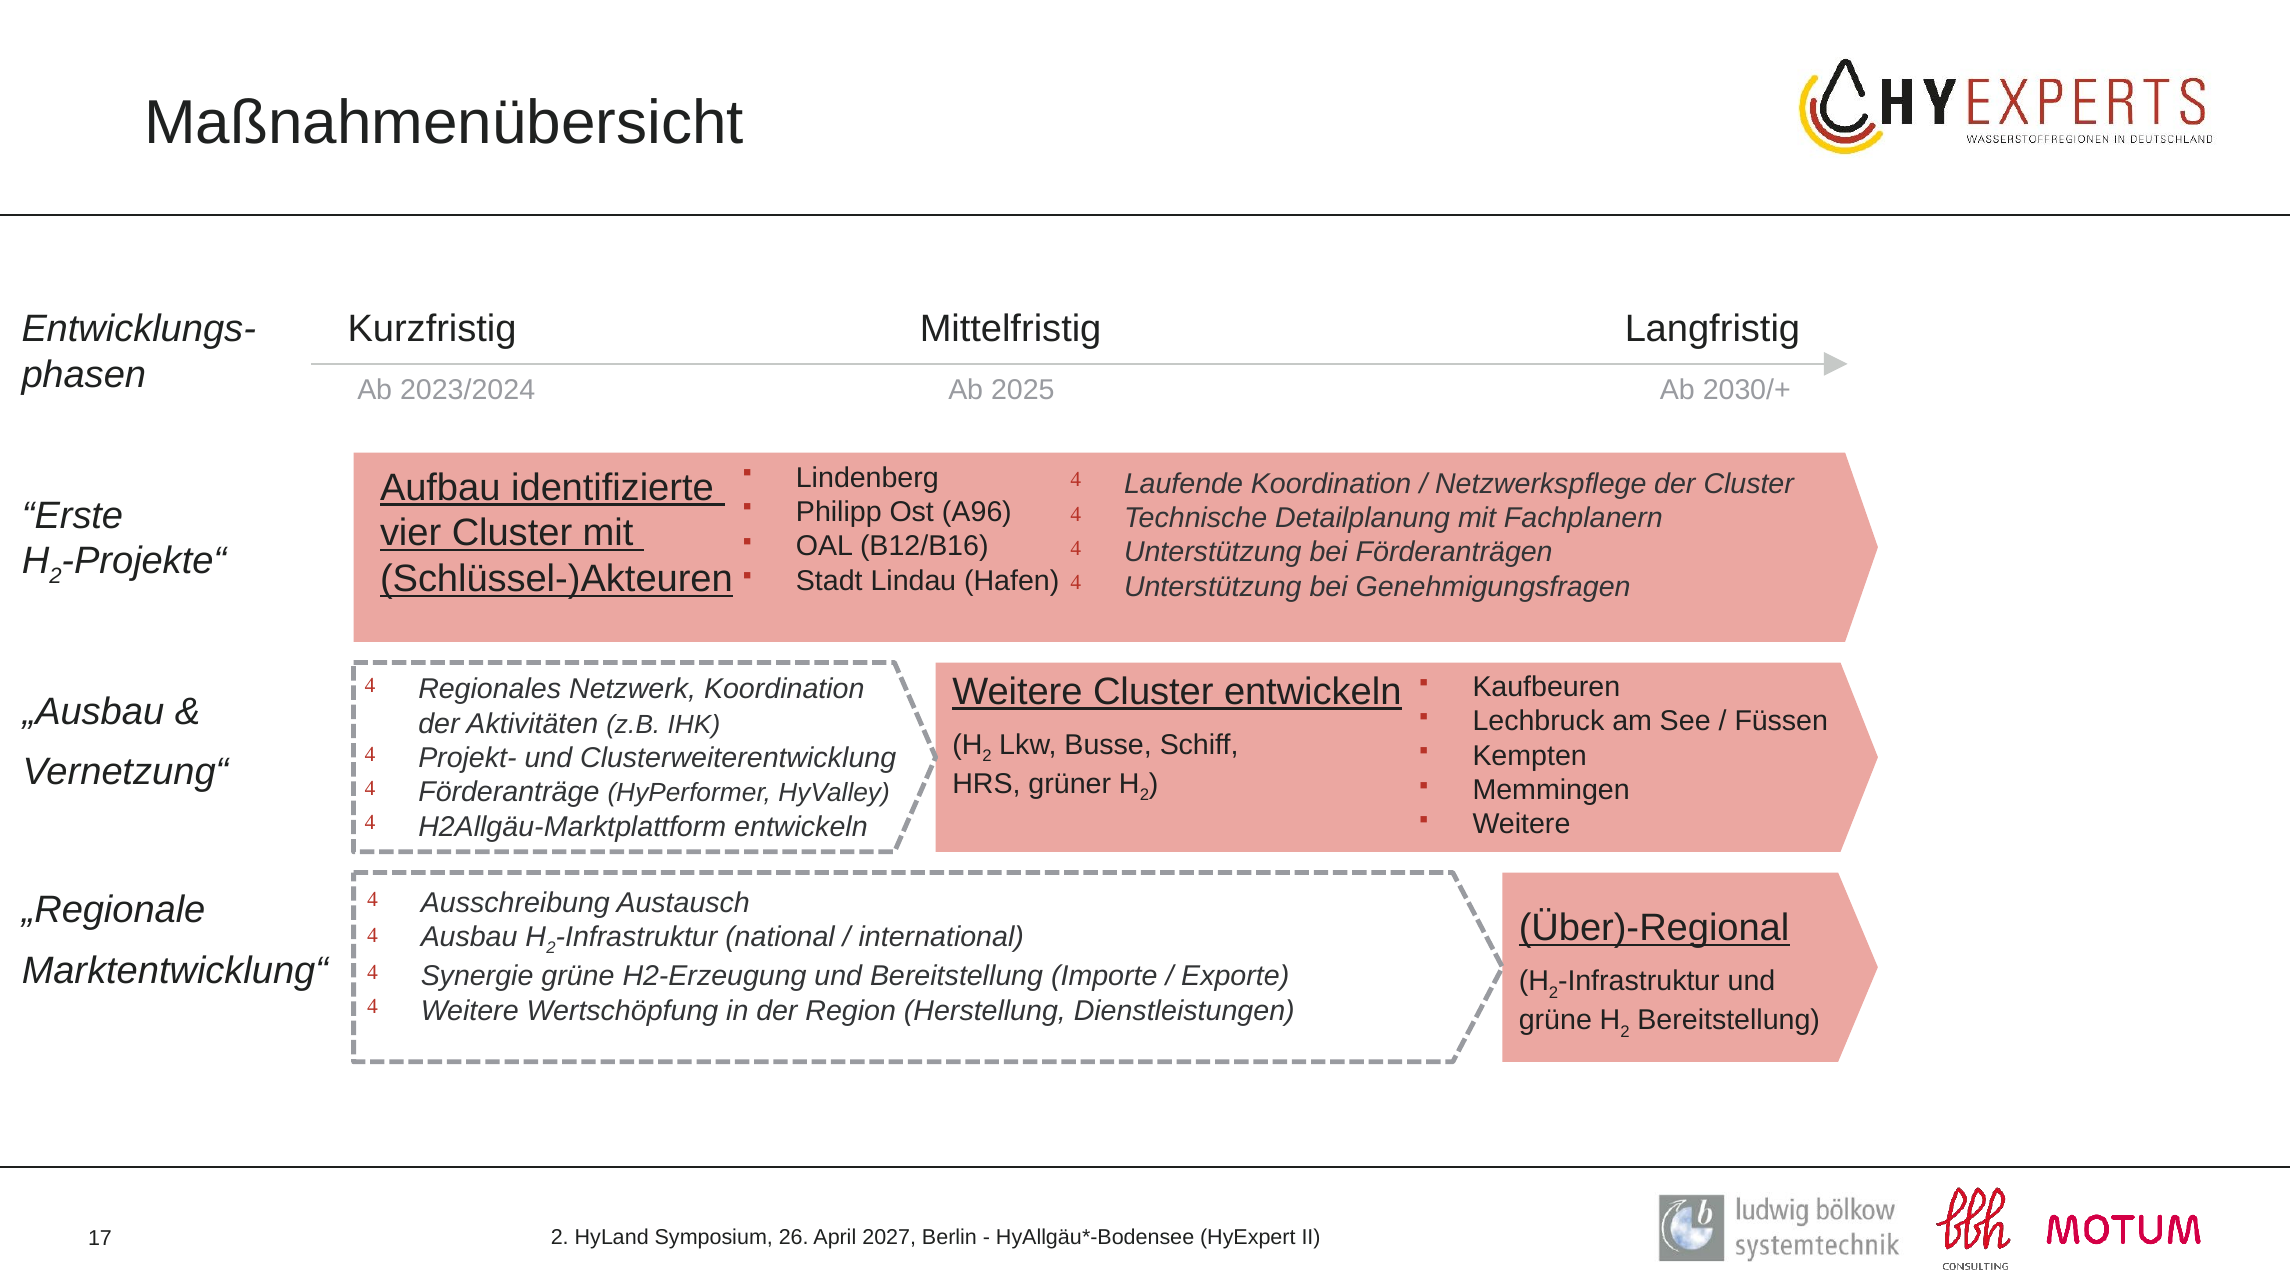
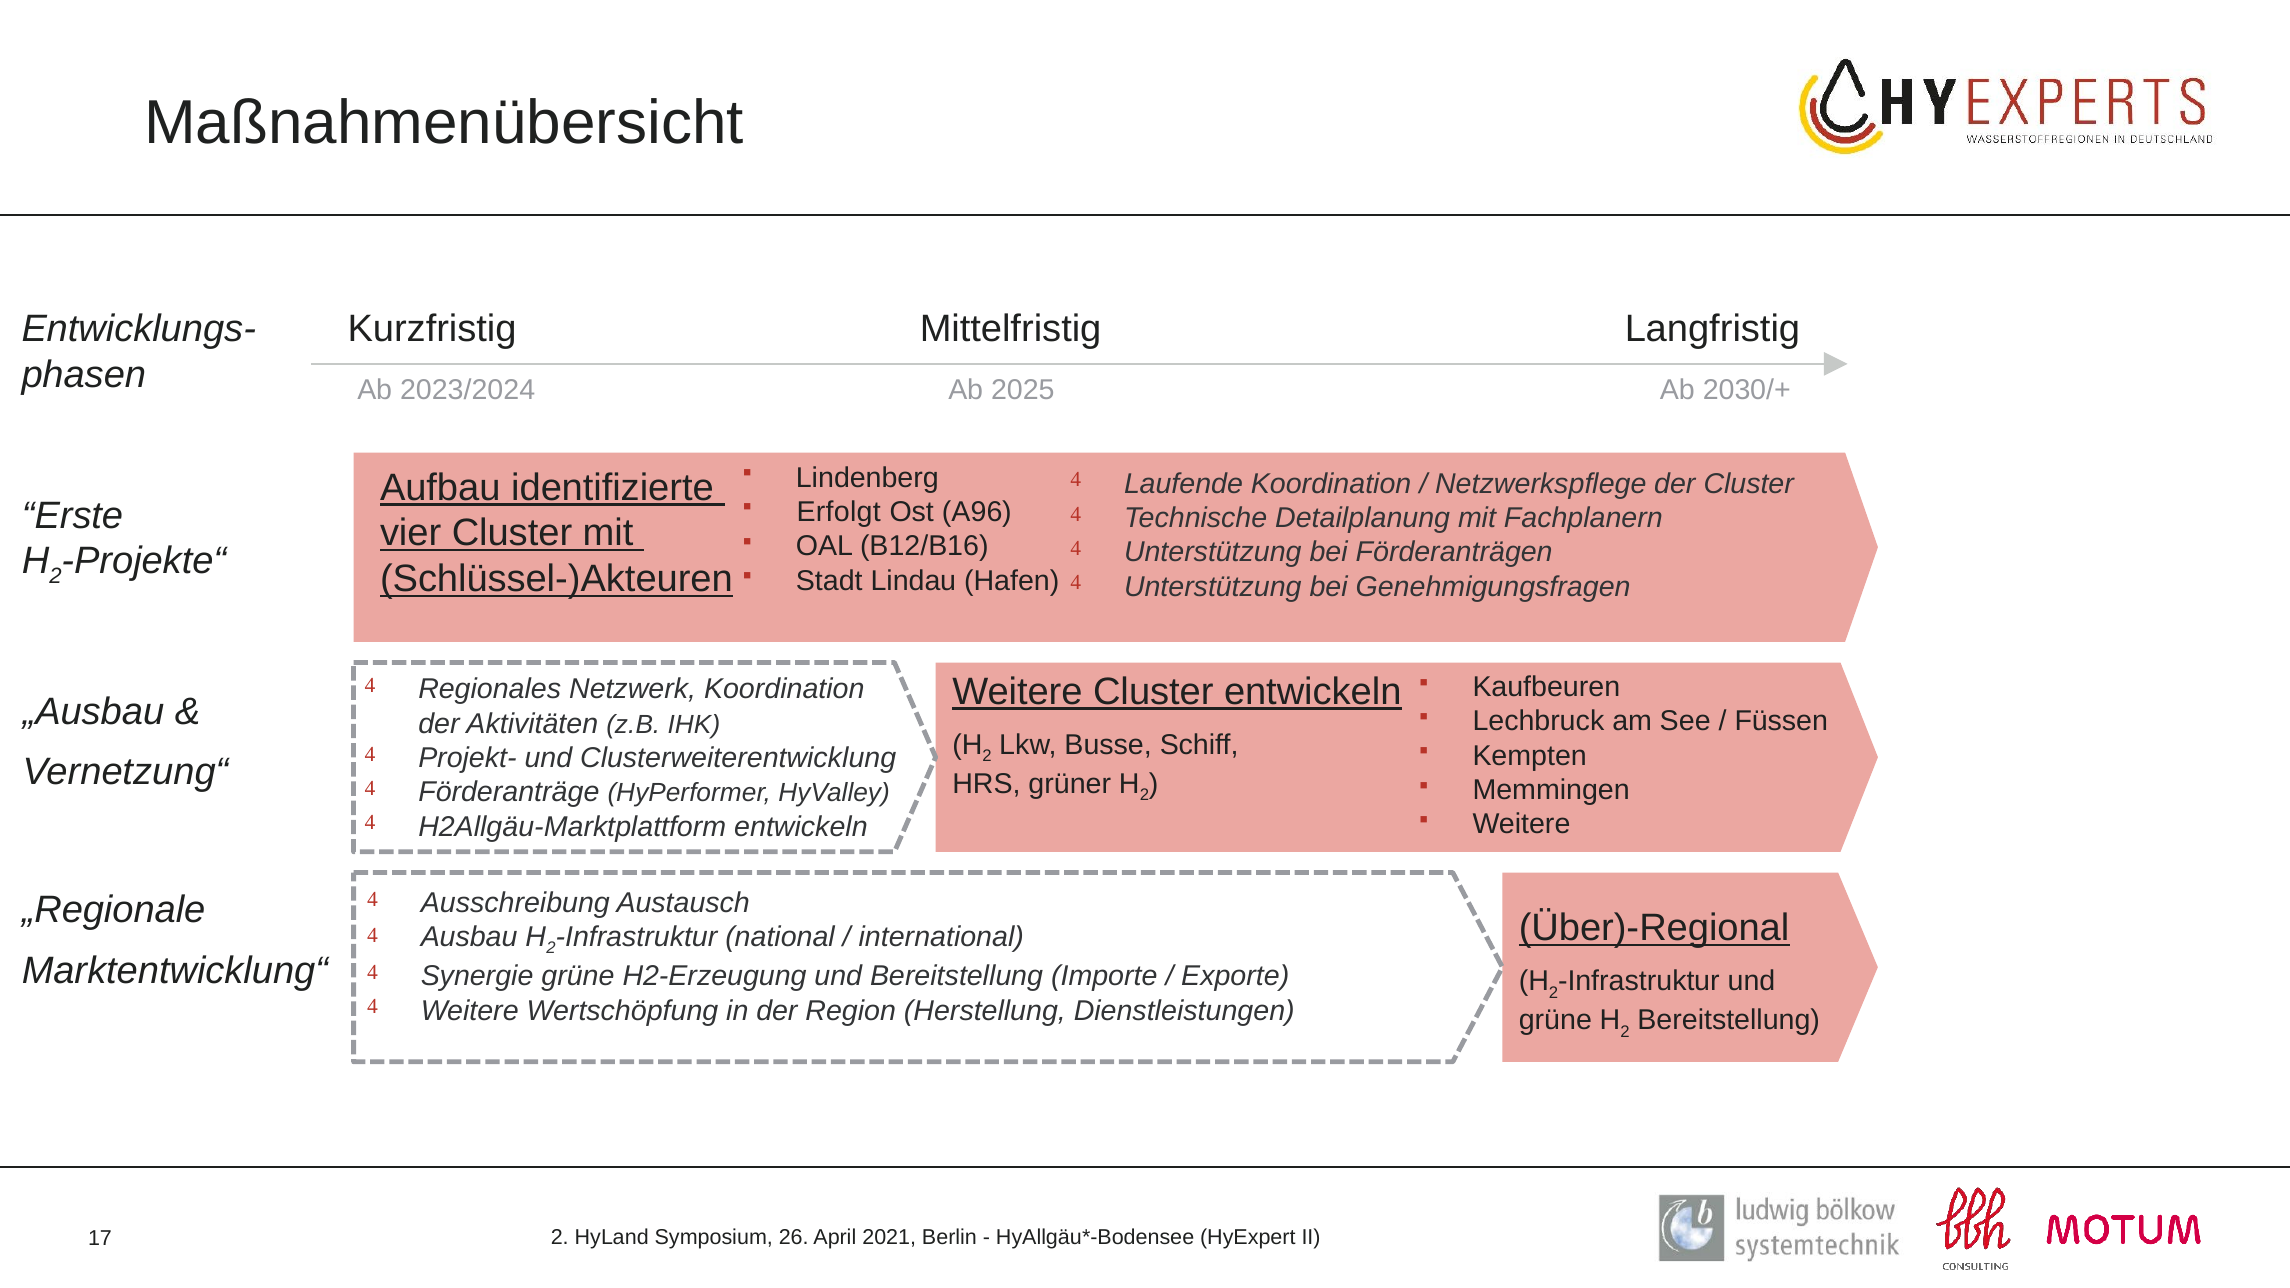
Philipp: Philipp -> Erfolgt (839, 512)
2027: 2027 -> 2021 (889, 1237)
